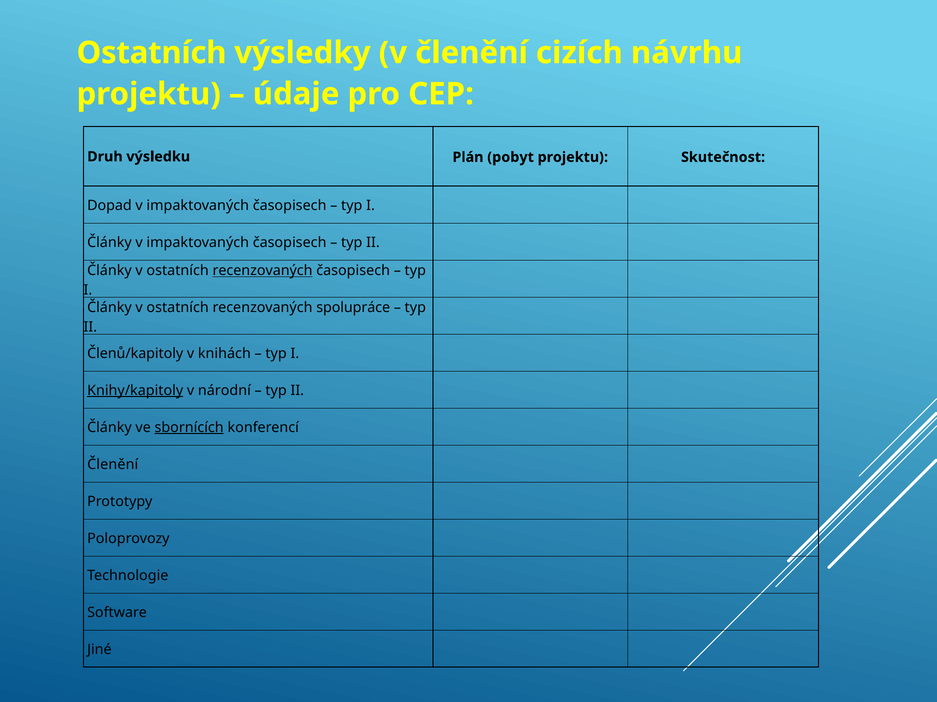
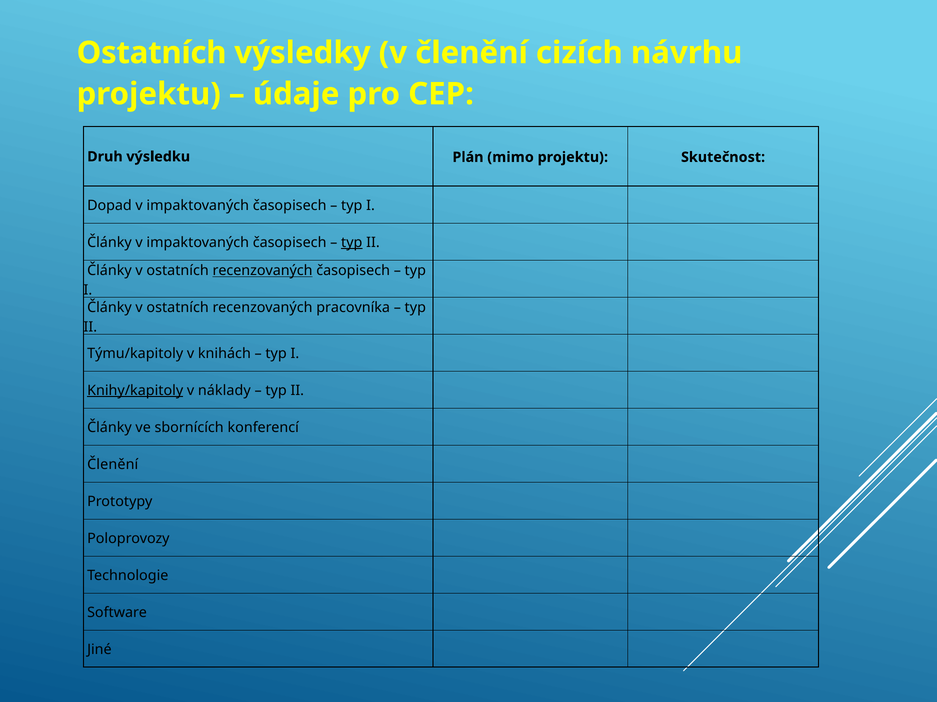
pobyt: pobyt -> mimo (511, 157)
typ underline: none -> present (352, 243)
spolupráce: spolupráce -> pracovníka (353, 308)
Členů/kapitoly: Členů/kapitoly -> Týmu/kapitoly (135, 354)
národní: národní -> náklady (224, 391)
sbornících underline: present -> none (189, 428)
